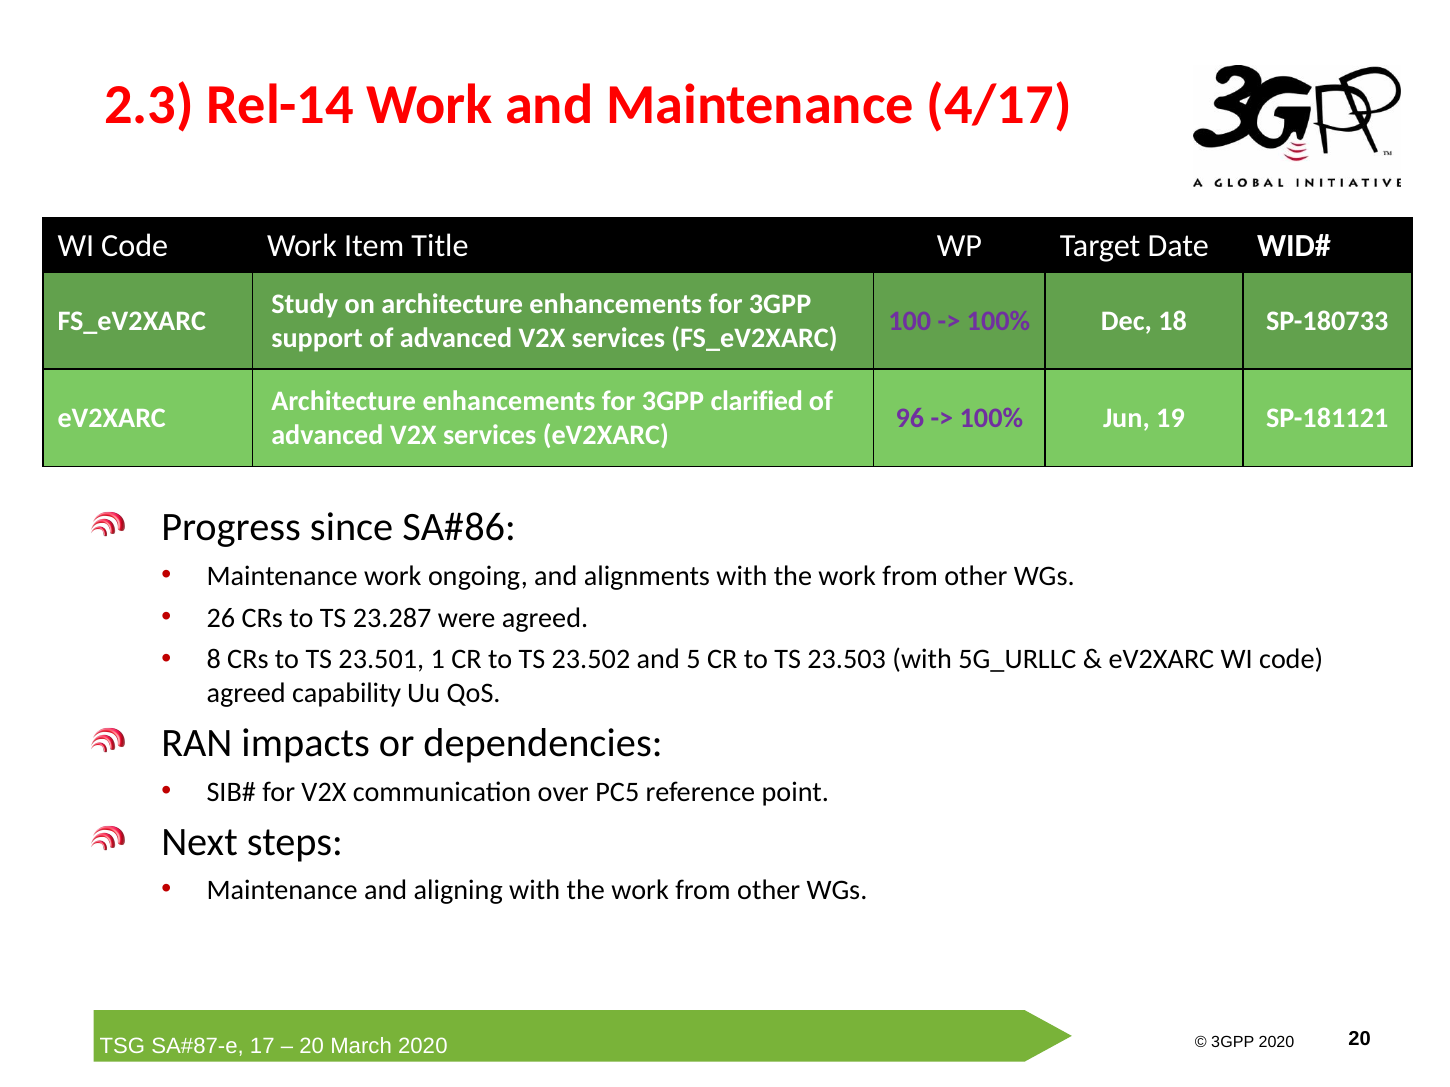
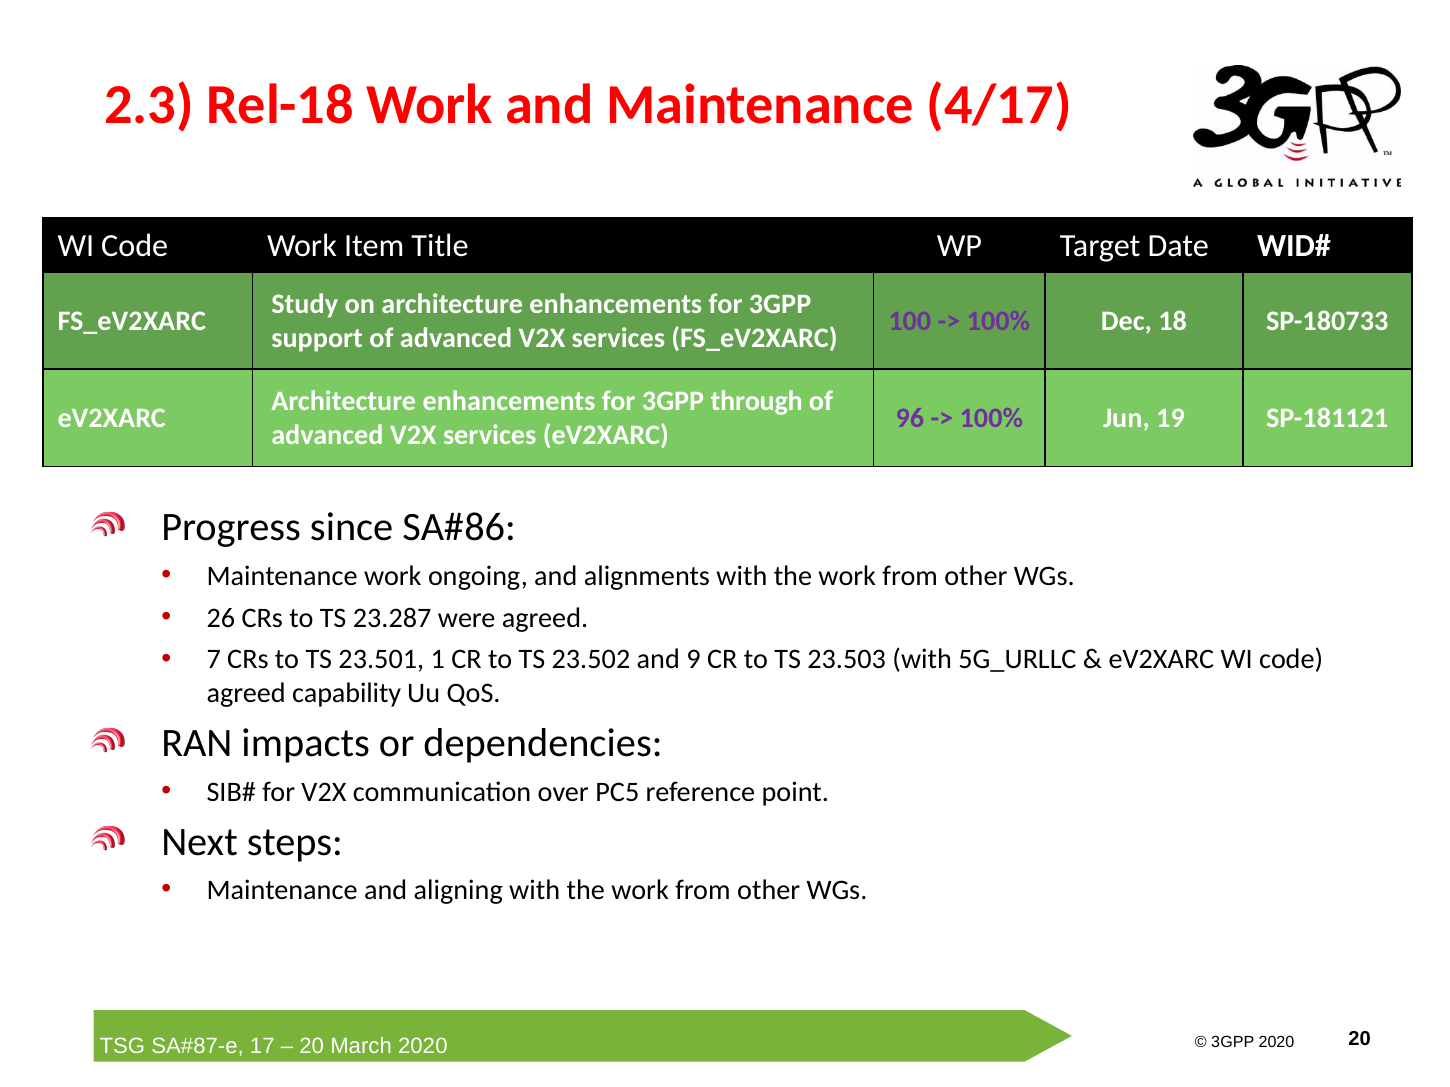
Rel-14: Rel-14 -> Rel-18 (280, 105)
clarified: clarified -> through (757, 401)
8: 8 -> 7 (214, 660)
5: 5 -> 9 (694, 660)
